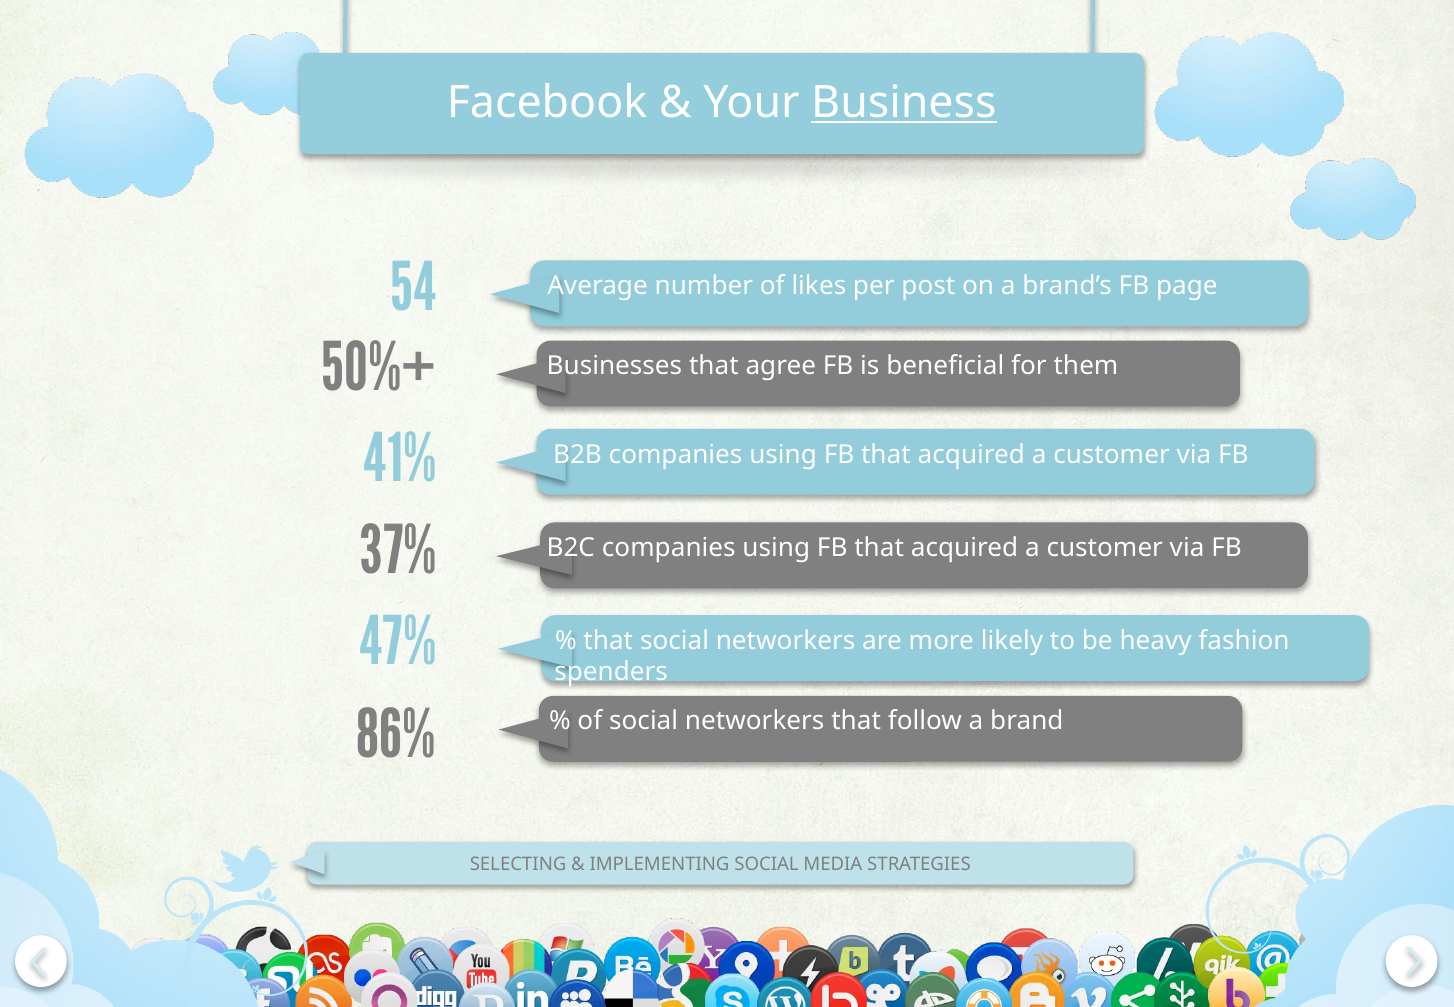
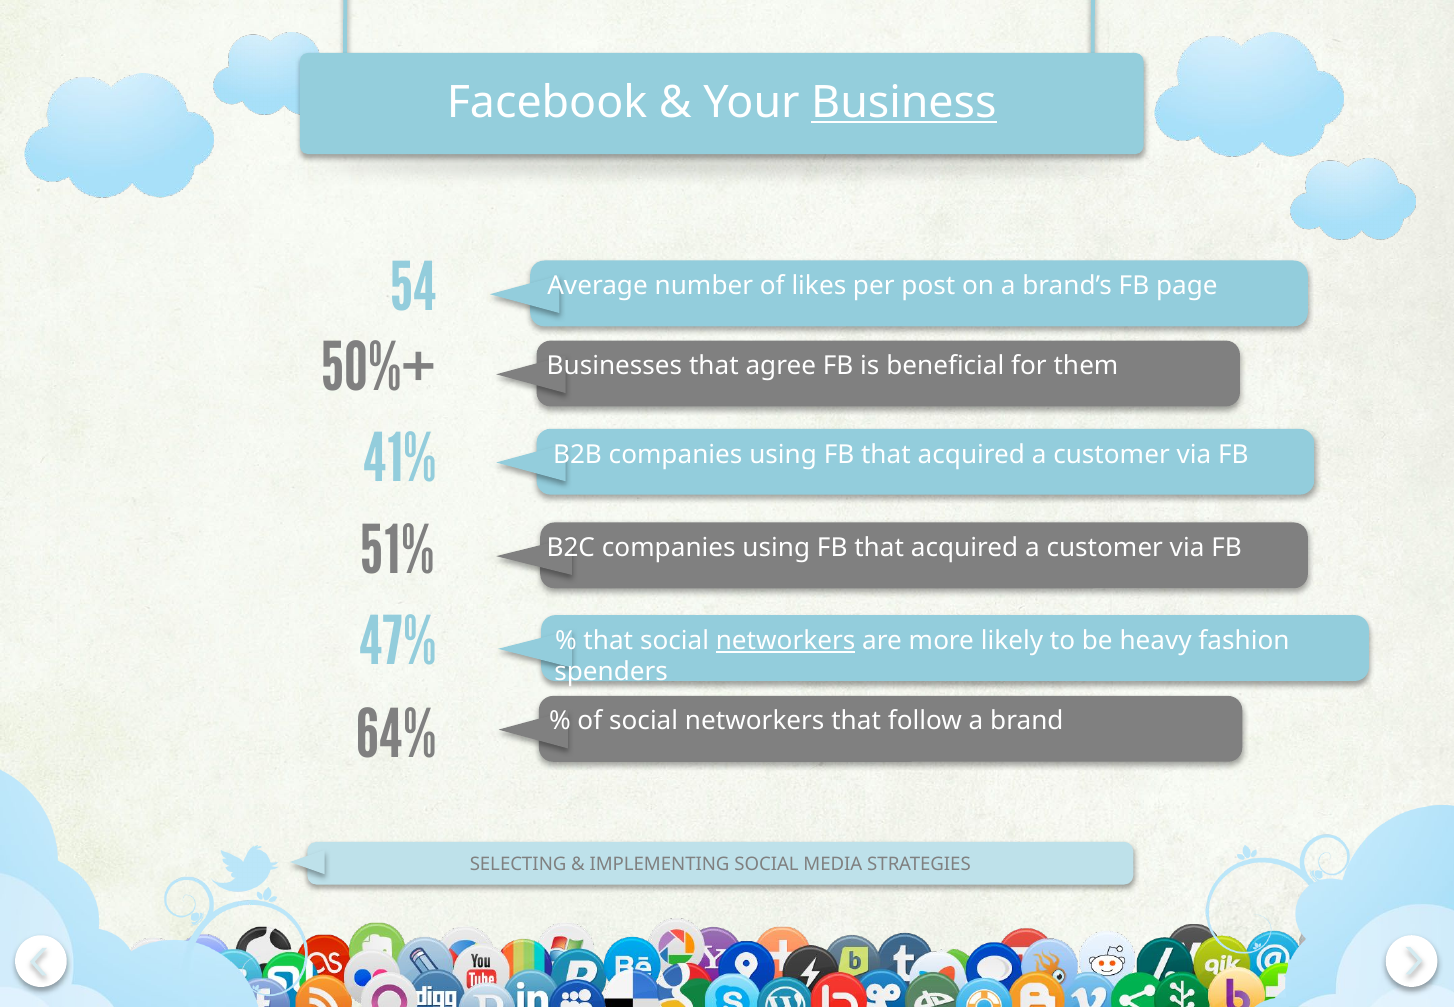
37%: 37% -> 51% (398, 551)
networkers underline: none -> present (786, 641)
86%: 86% -> 64% (397, 735)
